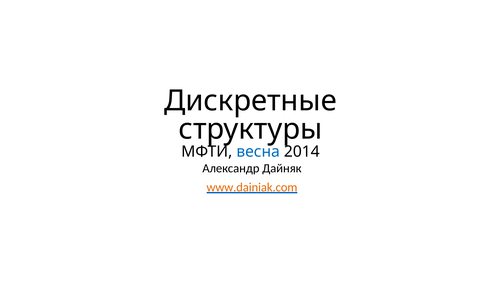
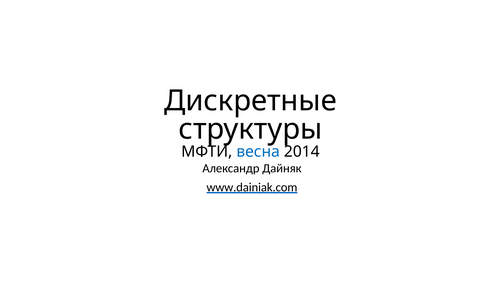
www.dainiak.com colour: orange -> black (252, 187)
